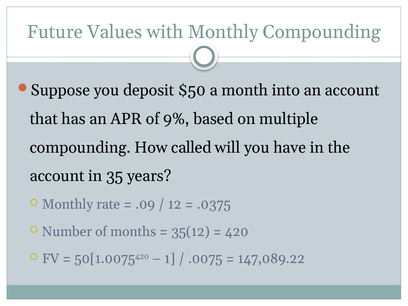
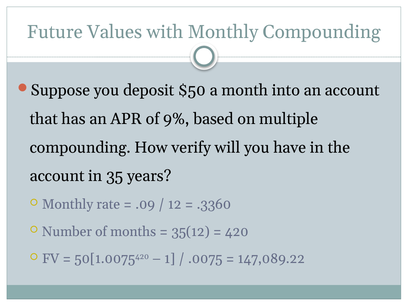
called: called -> verify (191, 147)
.0375: .0375 -> .3360 (214, 204)
